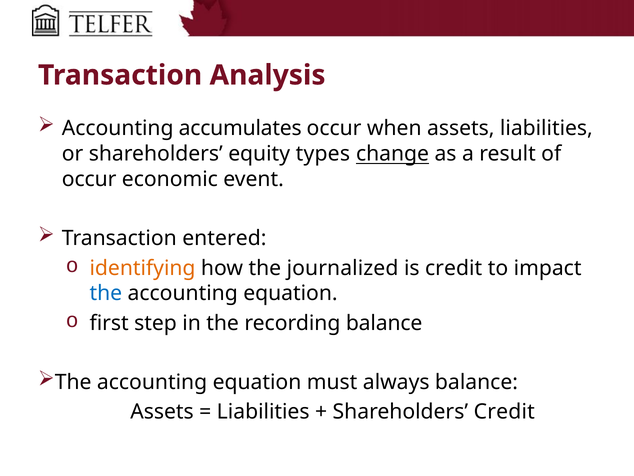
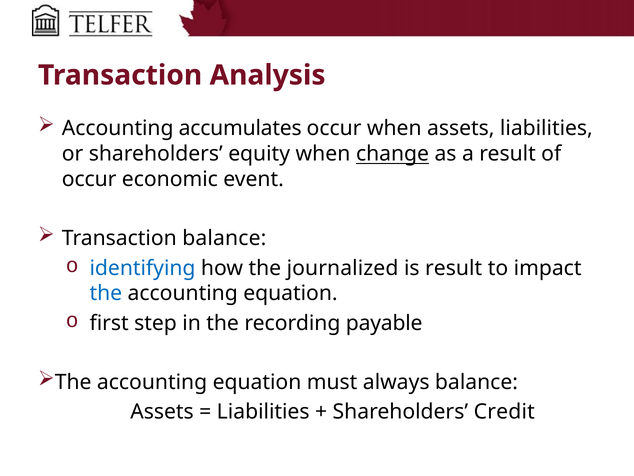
equity types: types -> when (323, 154)
Transaction entered: entered -> balance (224, 238)
identifying colour: orange -> blue (143, 268)
is credit: credit -> result (454, 268)
recording balance: balance -> payable (384, 323)
